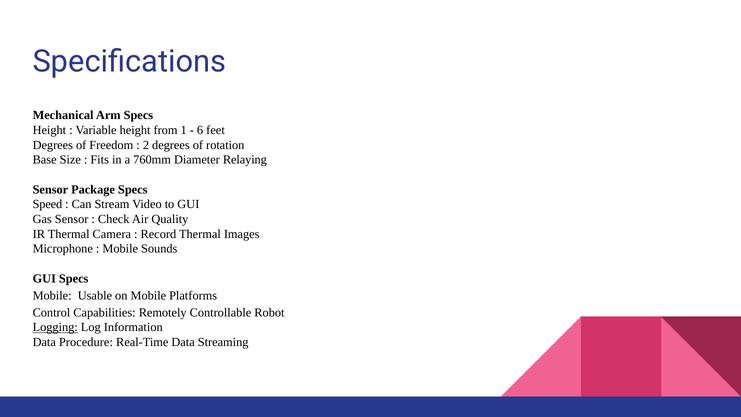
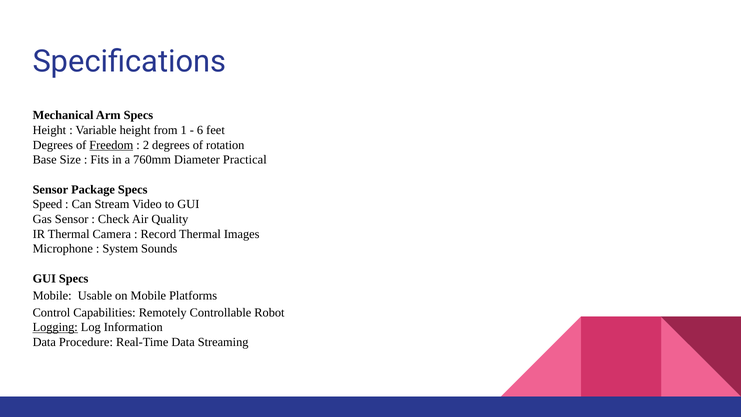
Freedom underline: none -> present (111, 145)
Relaying: Relaying -> Practical (245, 160)
Mobile: Mobile -> System (120, 249)
